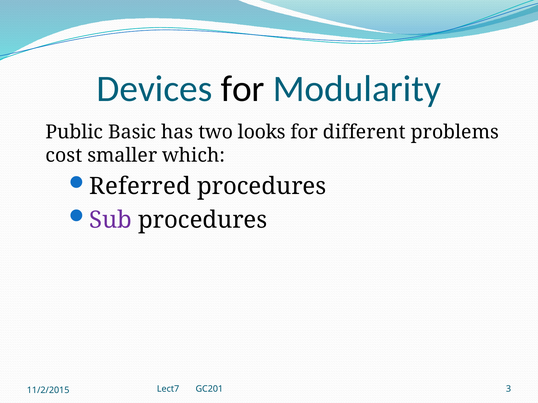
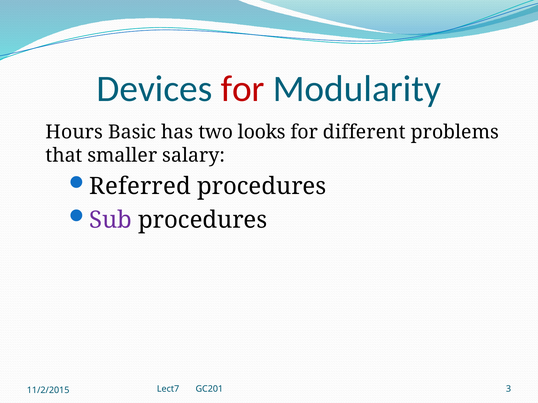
for colour: black -> red (243, 89)
Public: Public -> Hours (74, 132)
cost: cost -> that (64, 156)
which: which -> salary (194, 156)
